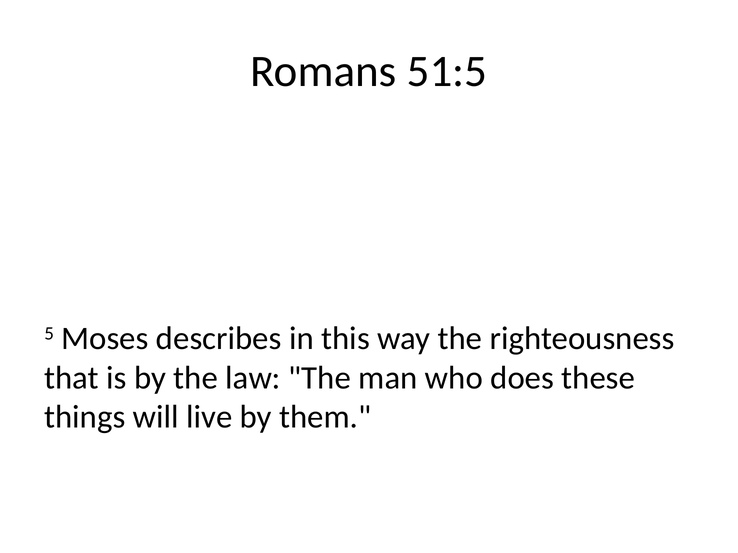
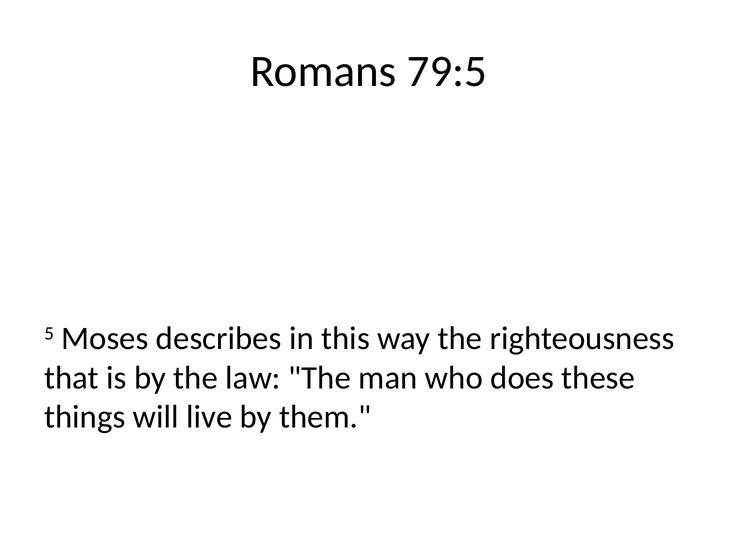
51:5: 51:5 -> 79:5 (447, 71)
